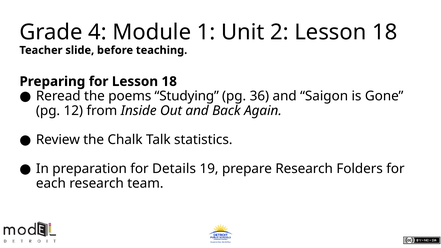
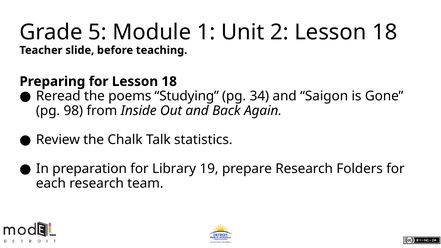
4: 4 -> 5 (97, 32)
36: 36 -> 34 (259, 96)
12: 12 -> 98 (73, 111)
Details: Details -> Library (174, 169)
